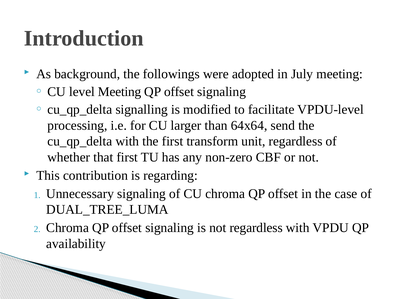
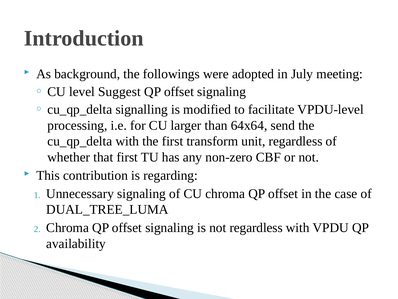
level Meeting: Meeting -> Suggest (120, 92)
